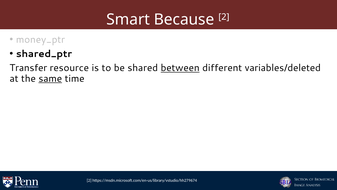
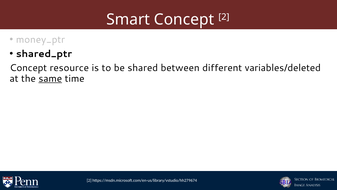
Smart Because: Because -> Concept (184, 19)
Transfer: Transfer -> Concept (28, 68)
between underline: present -> none (180, 68)
